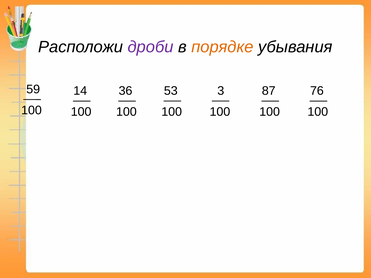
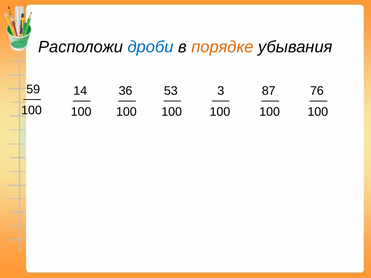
дроби colour: purple -> blue (151, 47)
